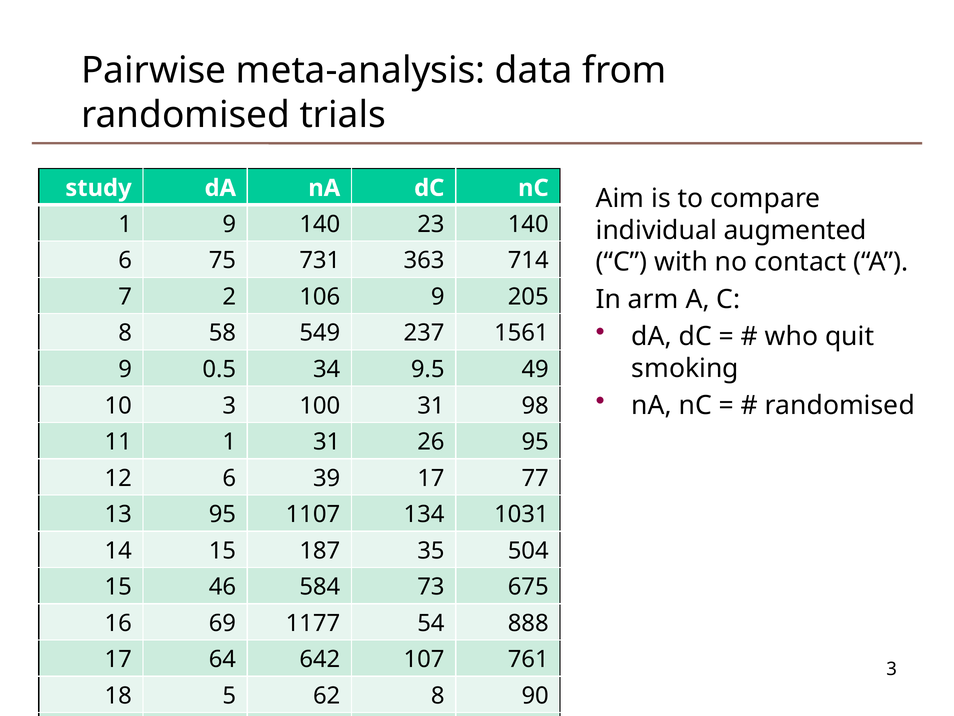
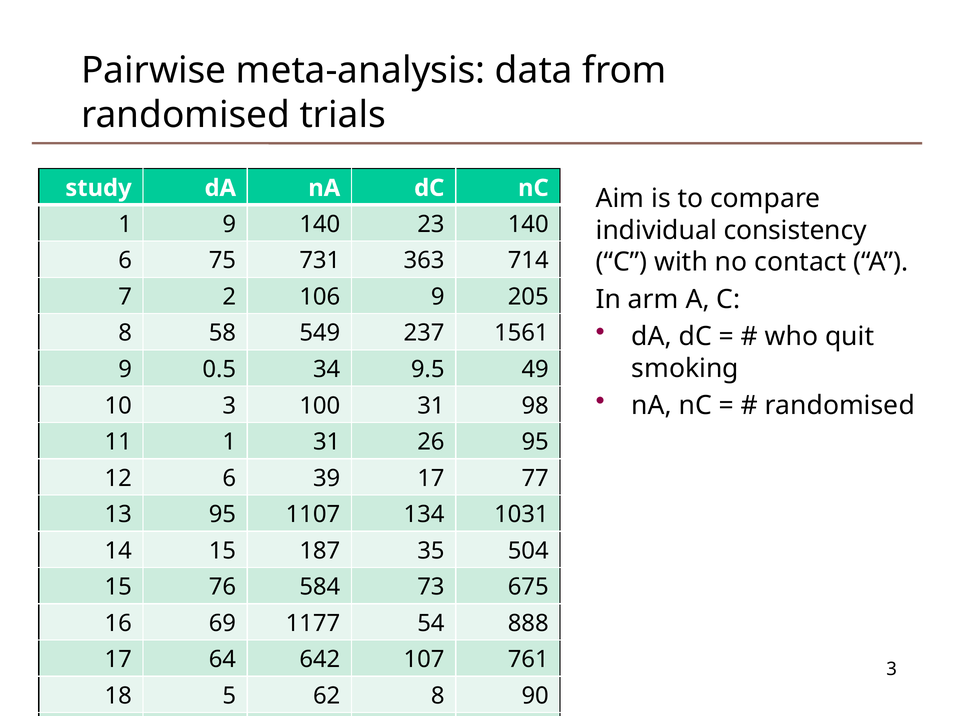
augmented: augmented -> consistency (795, 230)
46: 46 -> 76 (222, 587)
